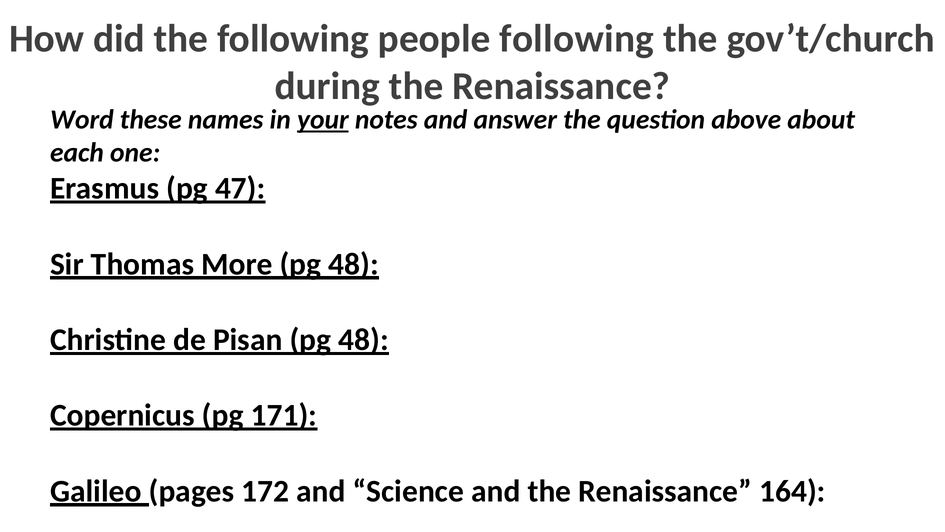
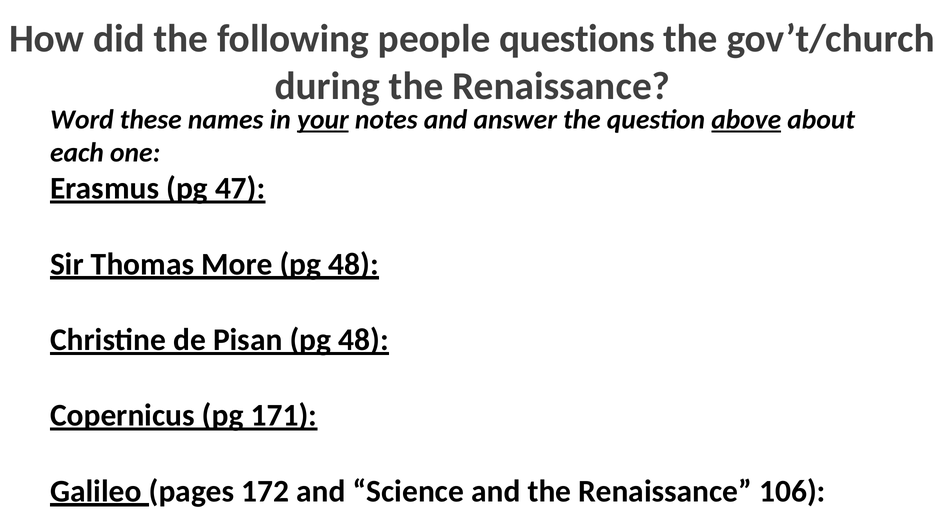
people following: following -> questions (577, 39)
above underline: none -> present (746, 120)
164: 164 -> 106 (792, 491)
